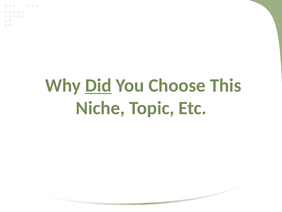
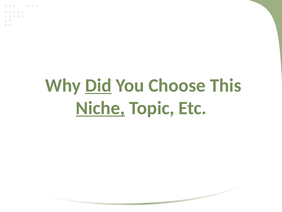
Niche underline: none -> present (100, 108)
